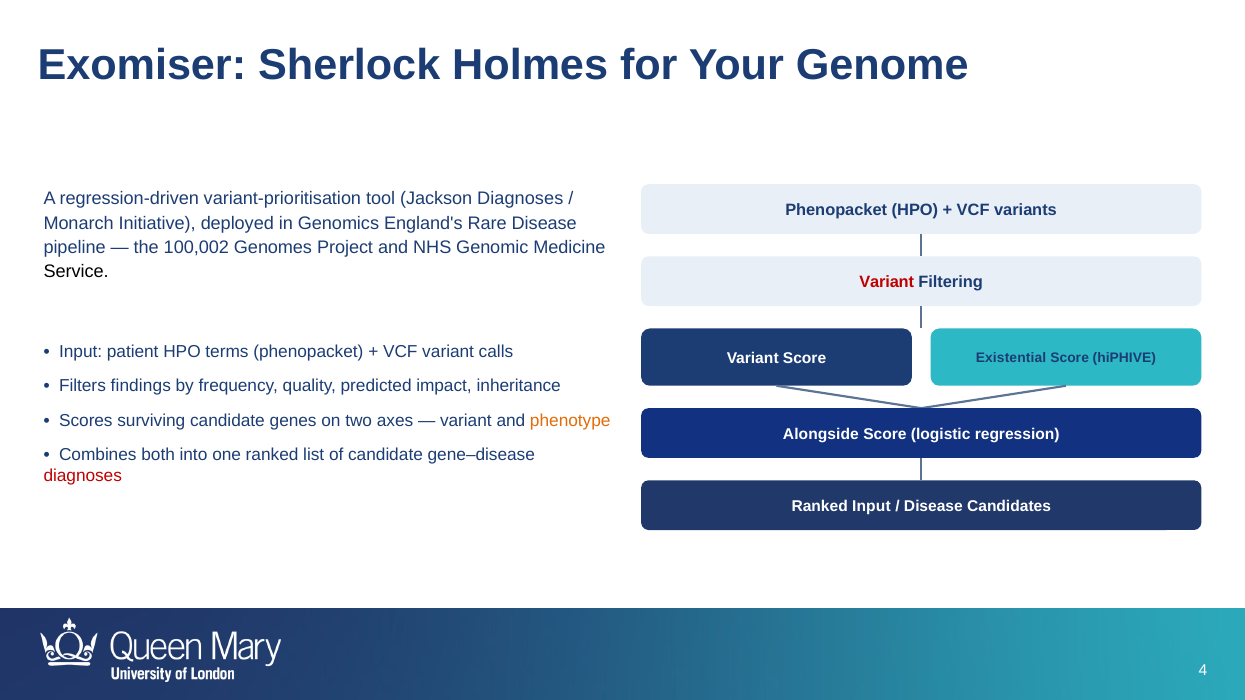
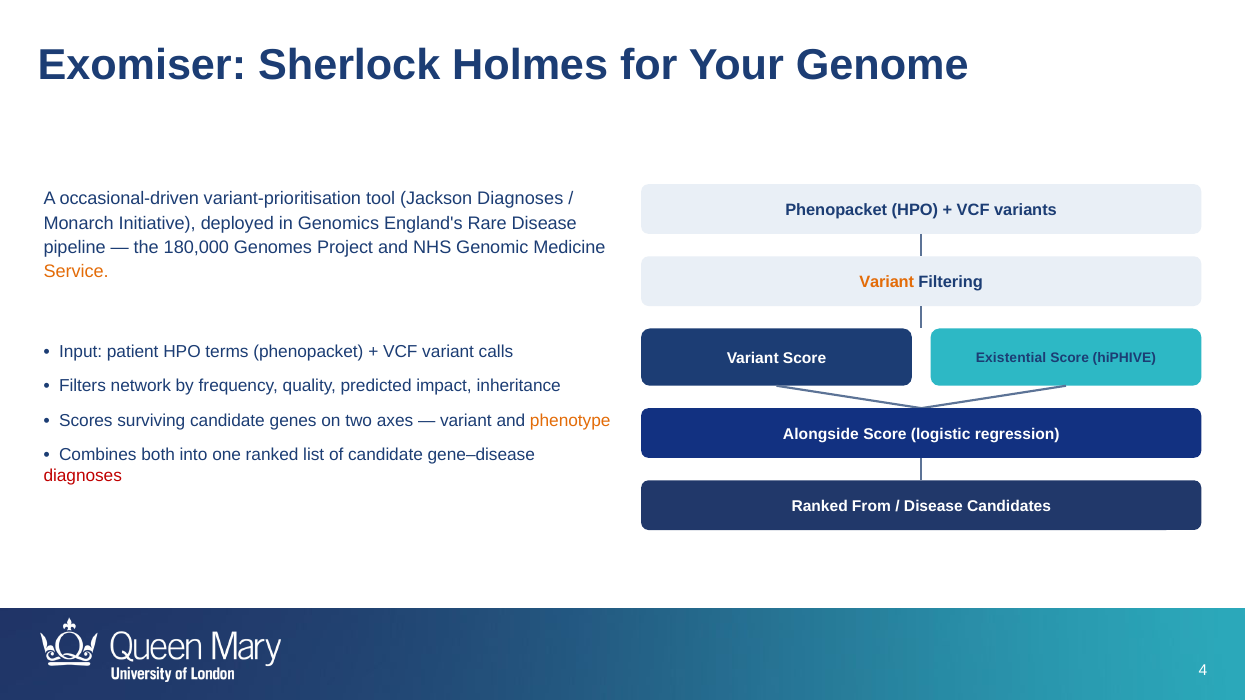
regression-driven: regression-driven -> occasional-driven (129, 199)
100,002: 100,002 -> 180,000 (196, 248)
Service colour: black -> orange (76, 272)
Variant colour: red -> orange (887, 282)
findings: findings -> network (141, 386)
Ranked Input: Input -> From (871, 506)
